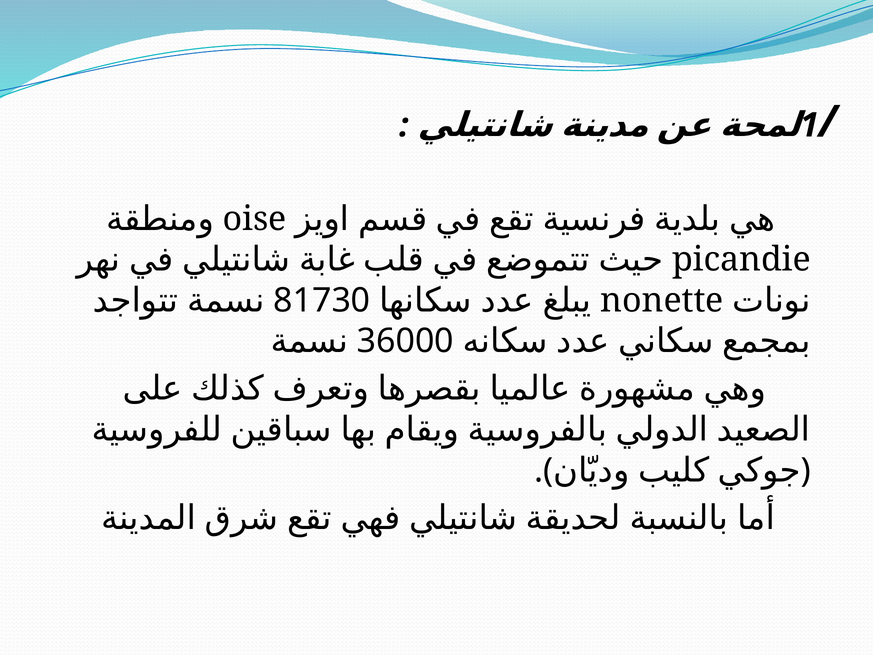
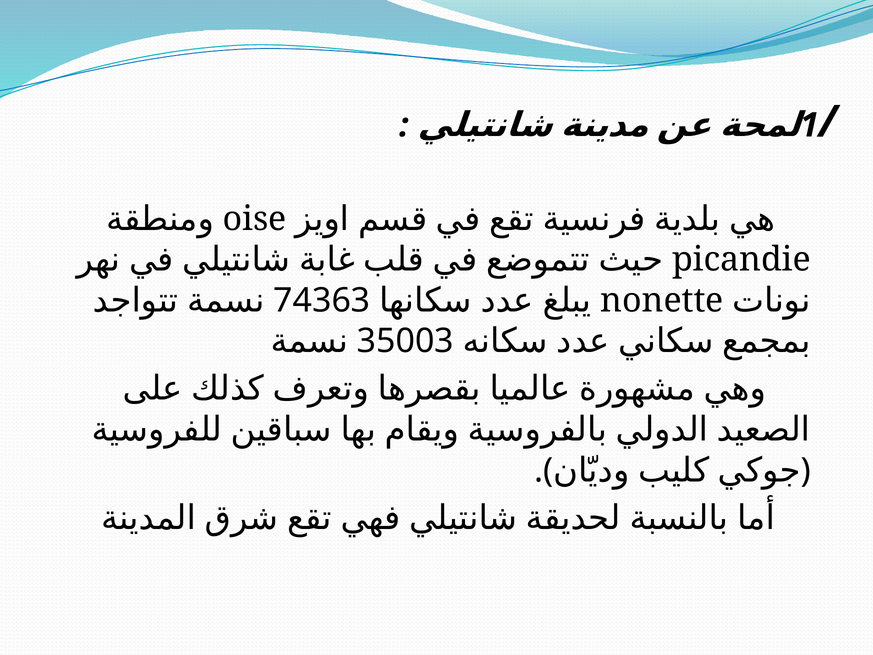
81730: 81730 -> 74363 (322, 300)
36000: 36000 -> 35003 (405, 341)
